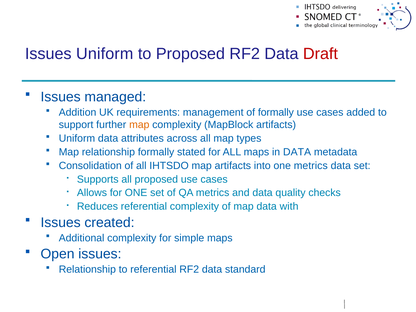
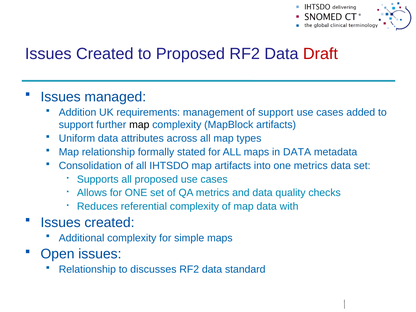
Uniform: Uniform -> Created (105, 54)
of formally: formally -> support (276, 112)
map colour: orange -> black (139, 125)
to referential: referential -> discusses (153, 269)
